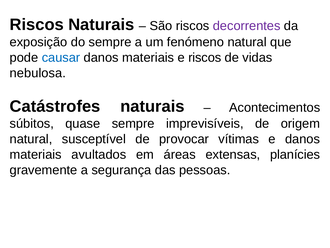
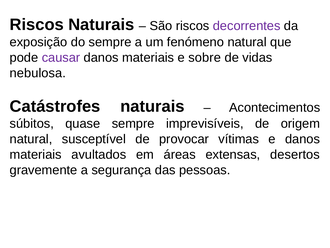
causar colour: blue -> purple (61, 57)
e riscos: riscos -> sobre (205, 57)
planícies: planícies -> desertos (295, 154)
